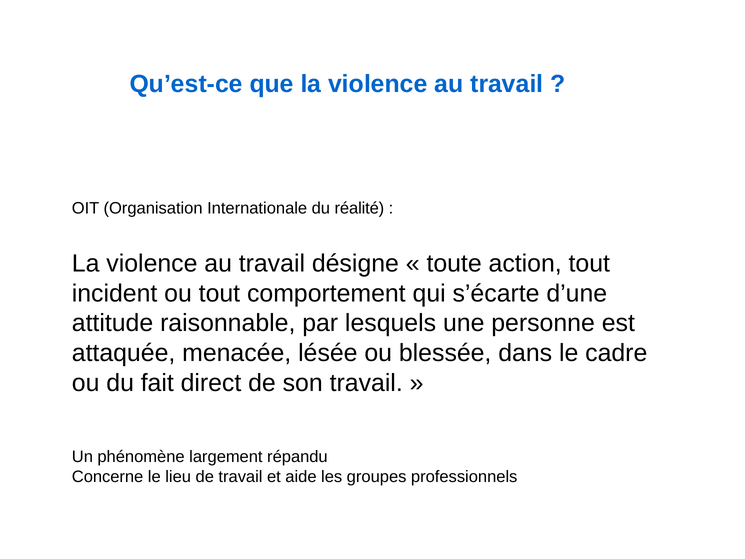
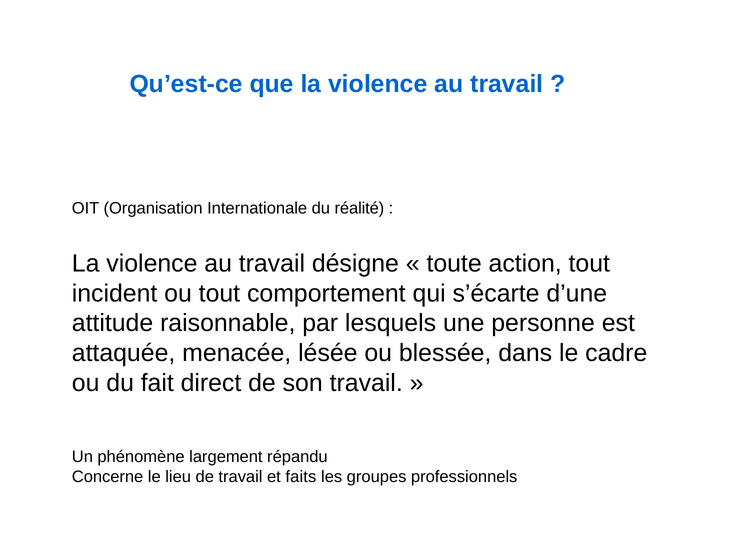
aide: aide -> faits (301, 477)
